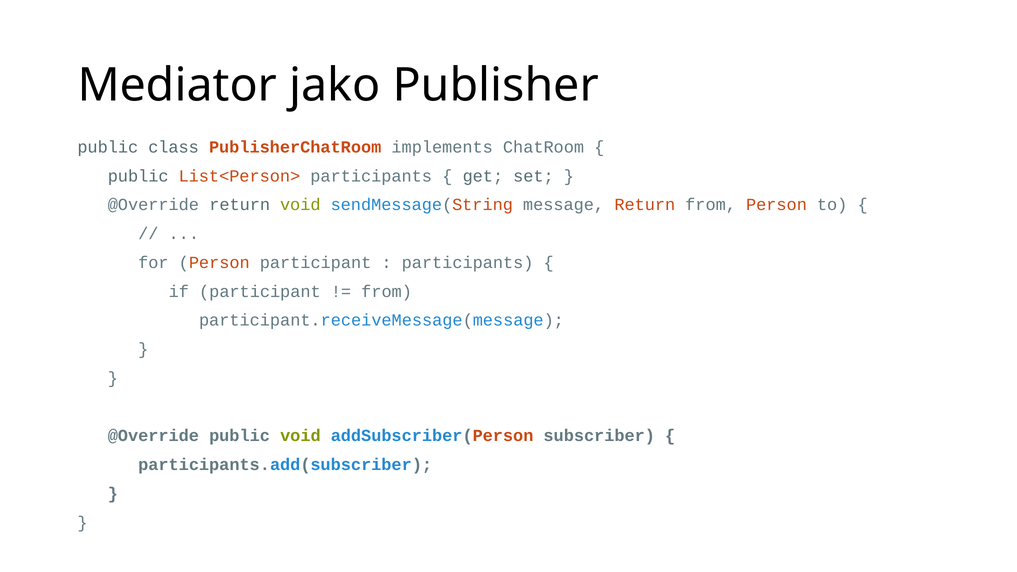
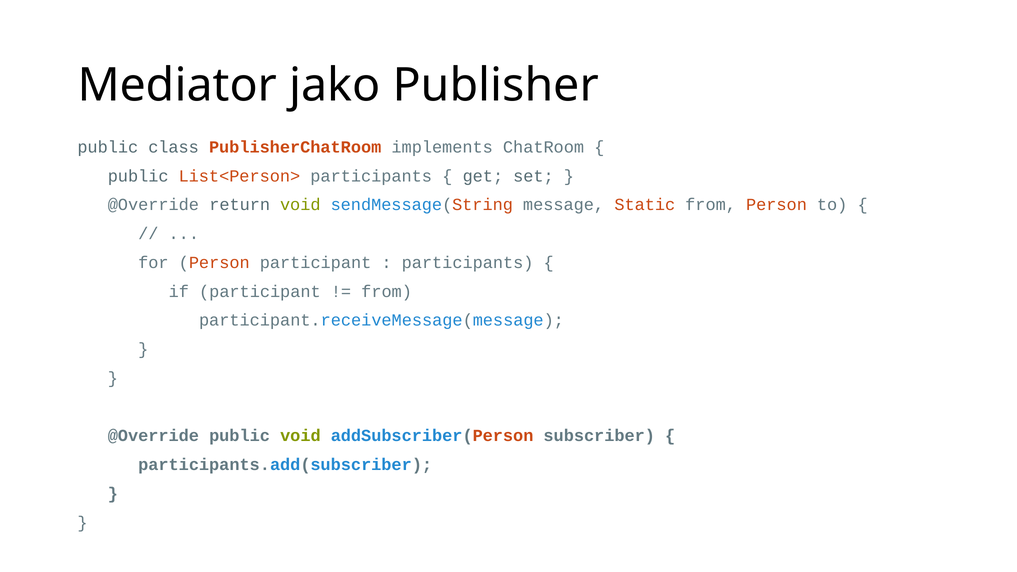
message Return: Return -> Static (645, 205)
